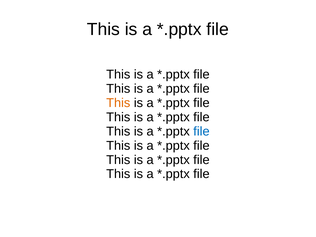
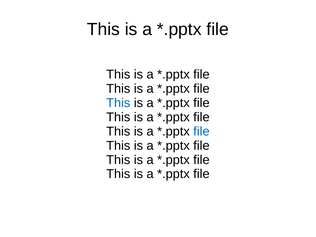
This colour: orange -> blue (118, 103)
